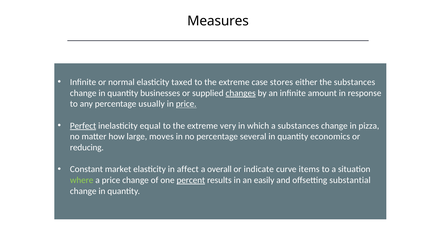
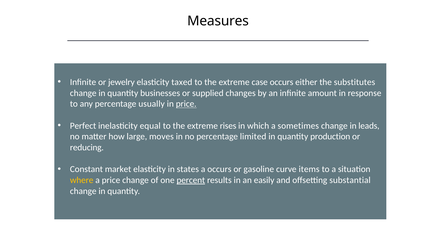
normal: normal -> jewelry (121, 82)
case stores: stores -> occurs (282, 82)
the substances: substances -> substitutes (355, 82)
changes underline: present -> none (241, 93)
Perfect underline: present -> none (83, 126)
very: very -> rises (228, 126)
a substances: substances -> sometimes (298, 126)
pizza: pizza -> leads (369, 126)
several: several -> limited (253, 137)
economics: economics -> production (330, 137)
affect: affect -> states (188, 169)
a overall: overall -> occurs (219, 169)
indicate: indicate -> gasoline (259, 169)
where colour: light green -> yellow (82, 180)
